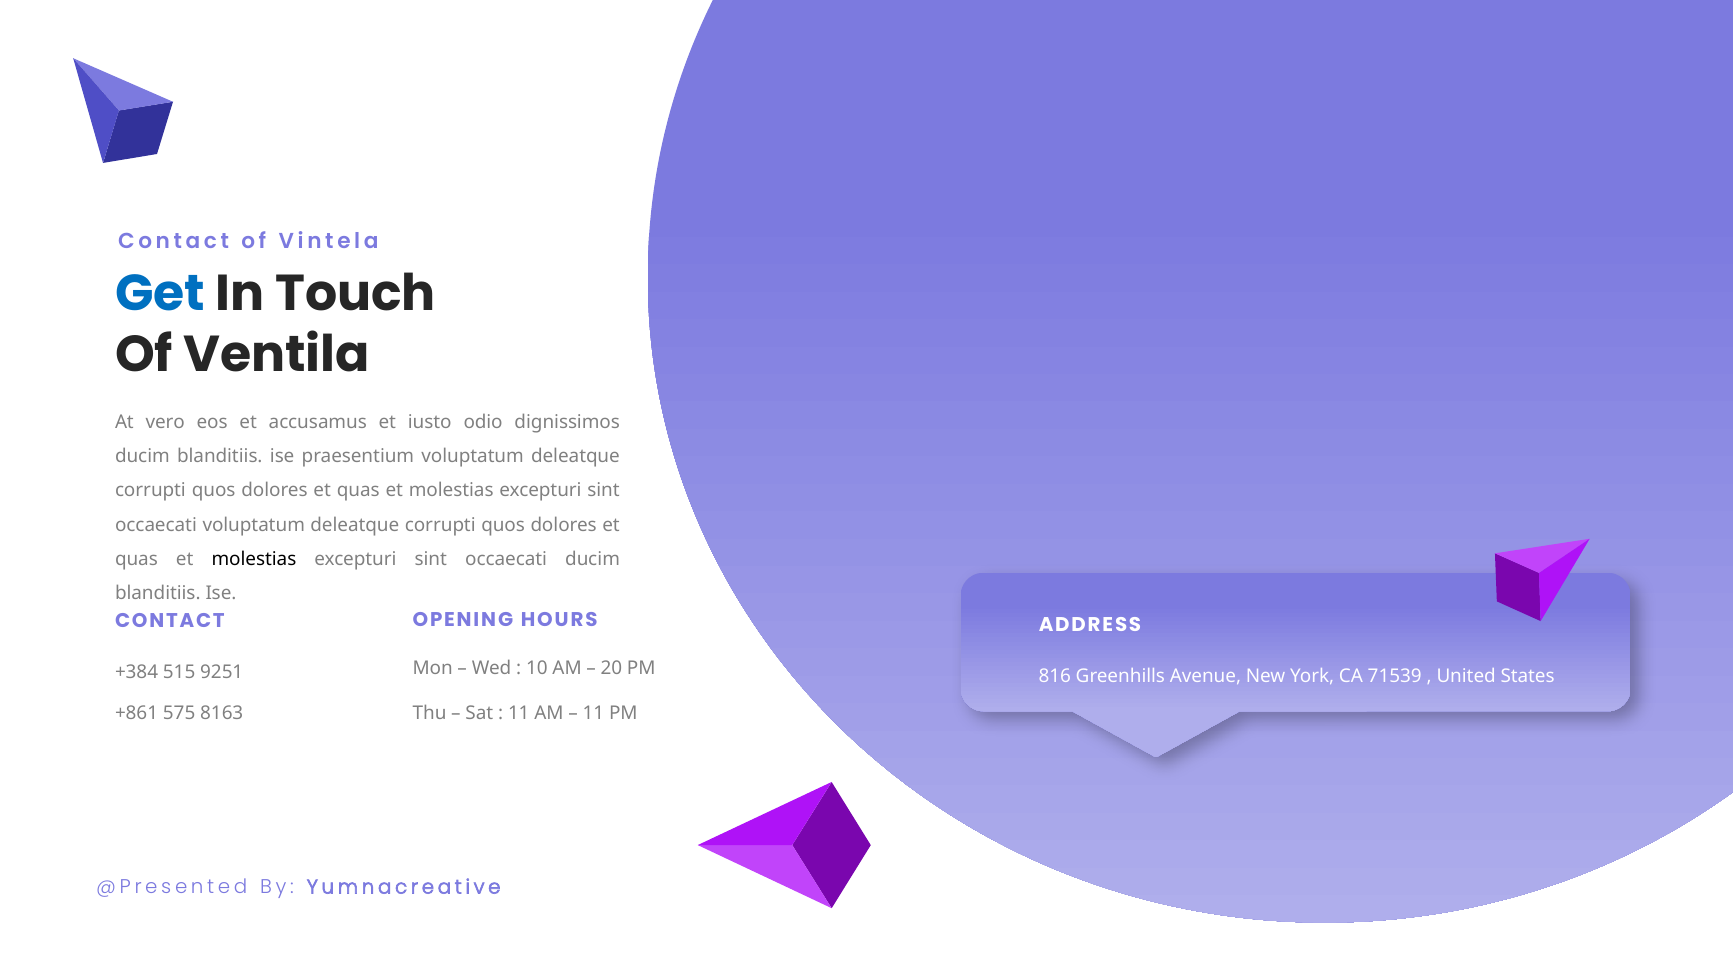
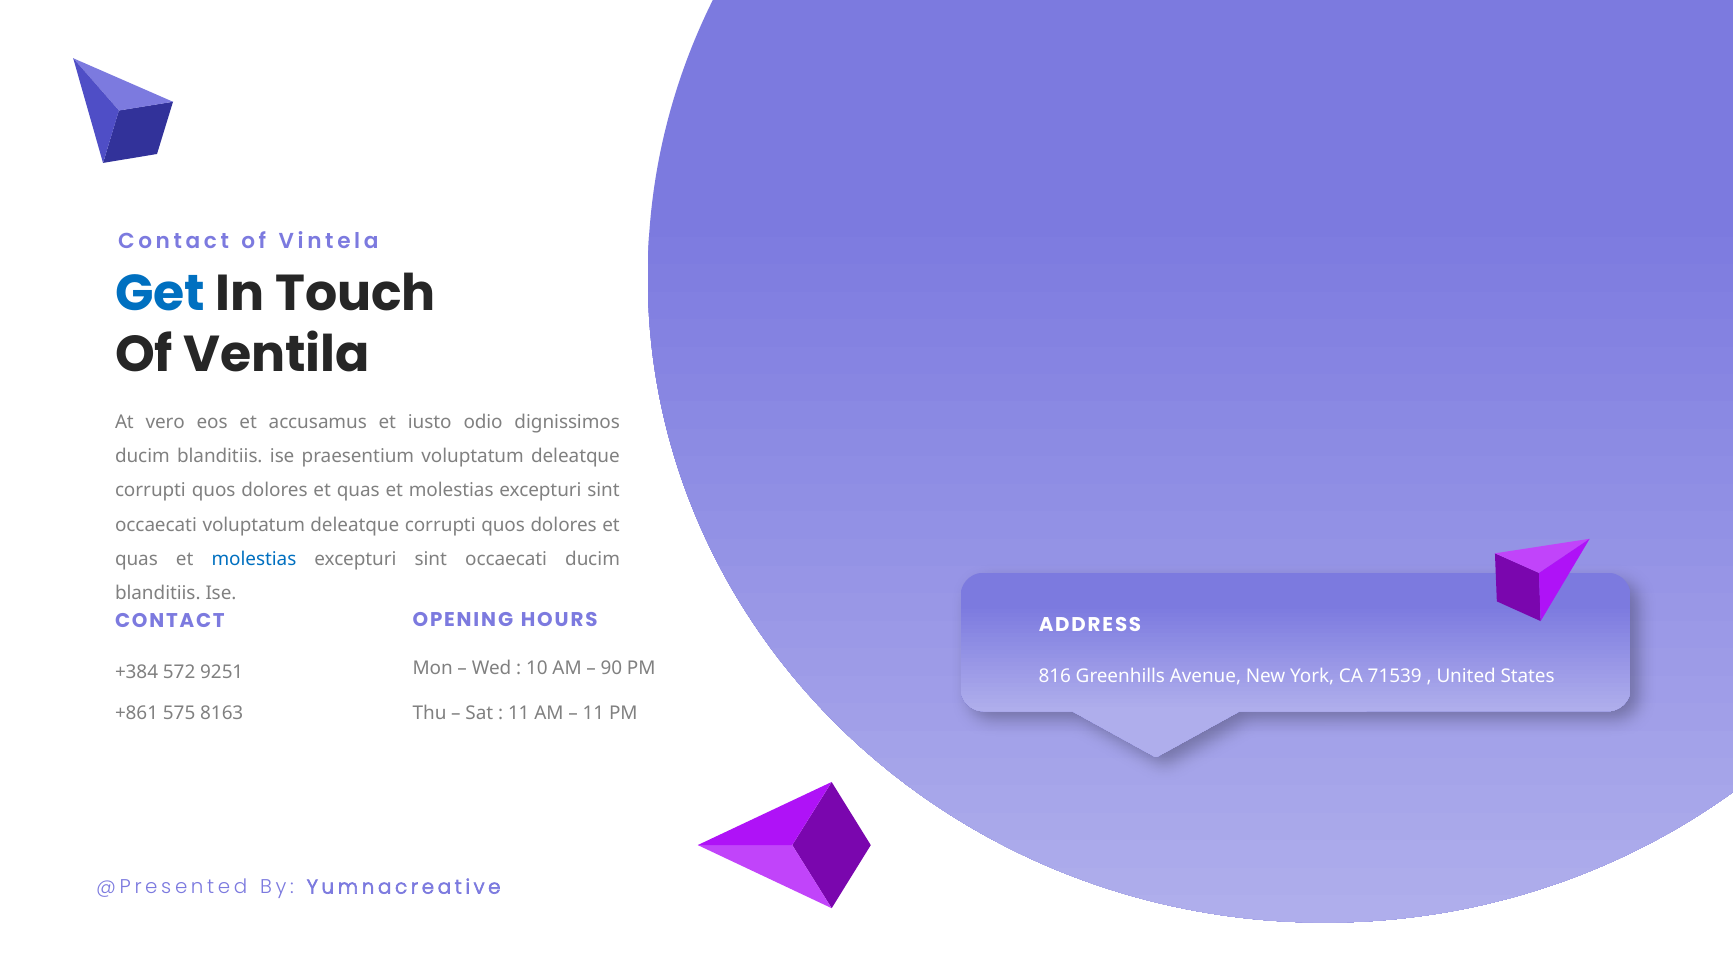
molestias colour: black -> blue (254, 559)
20: 20 -> 90 (611, 668)
515: 515 -> 572 (179, 672)
